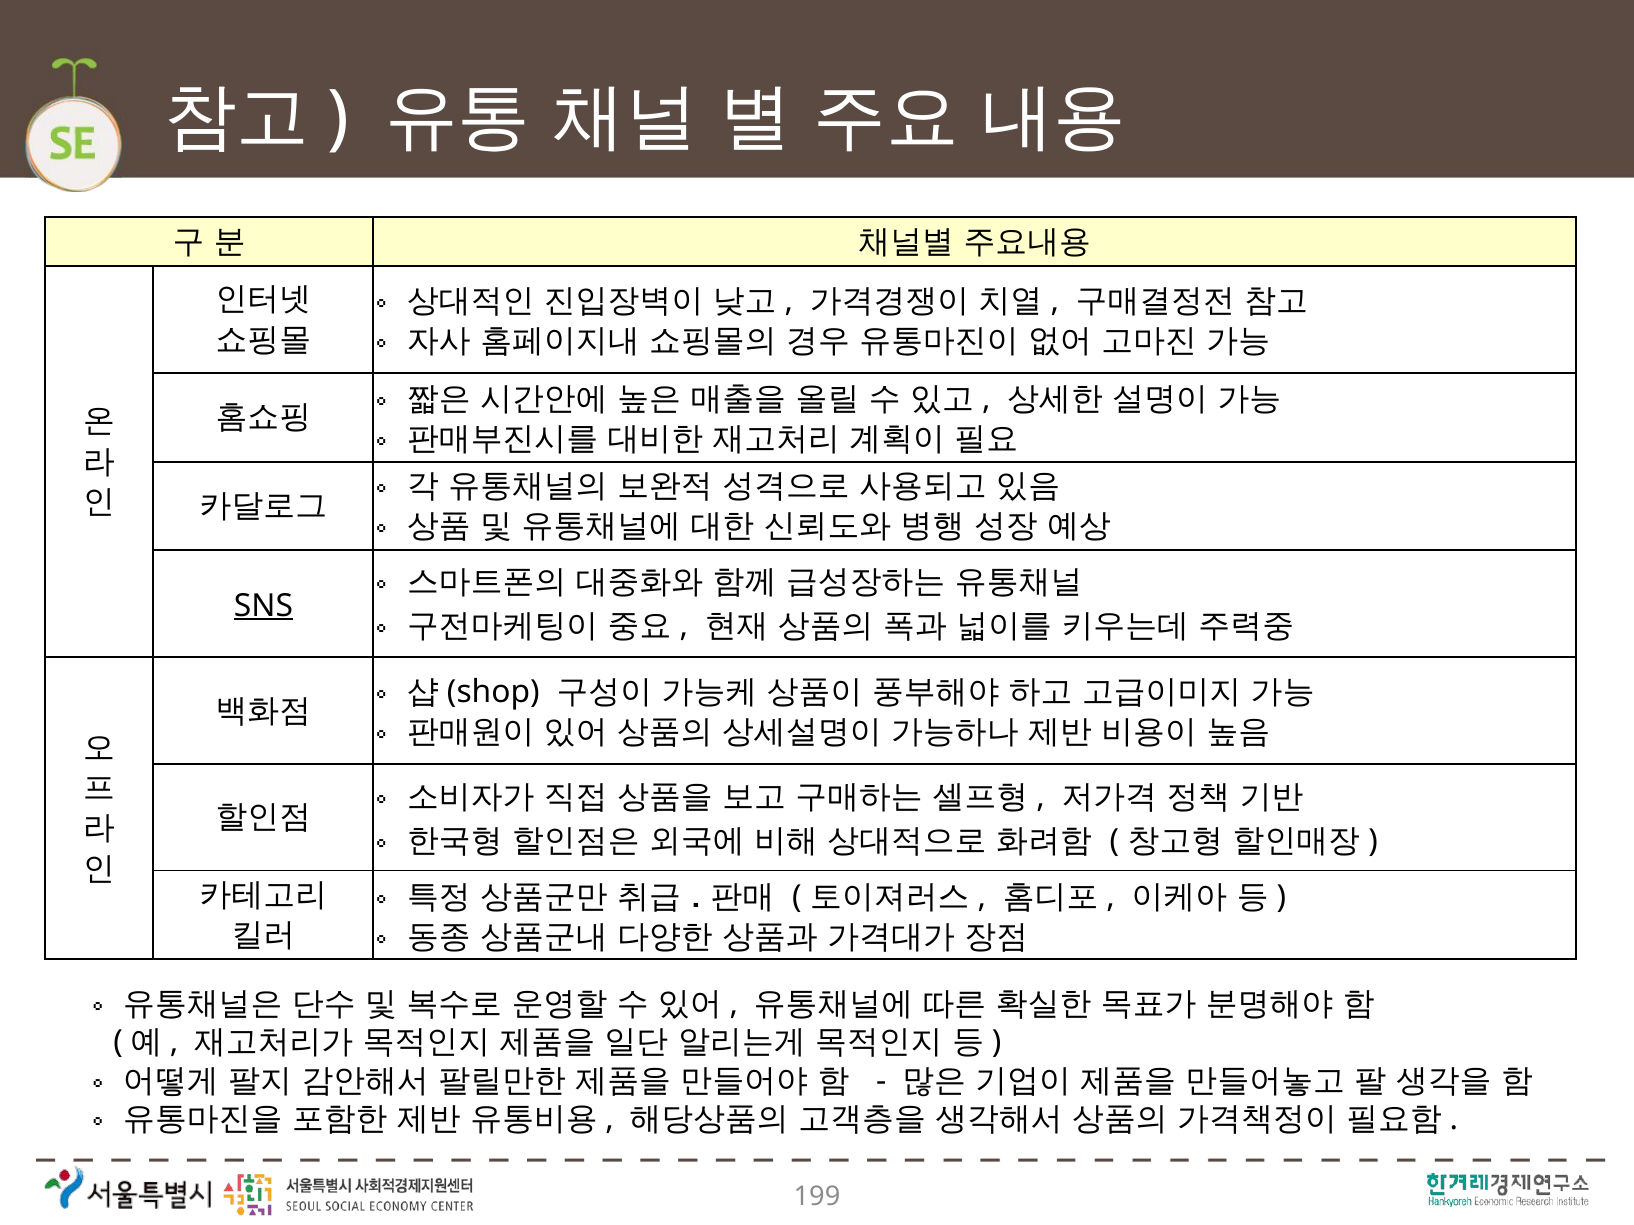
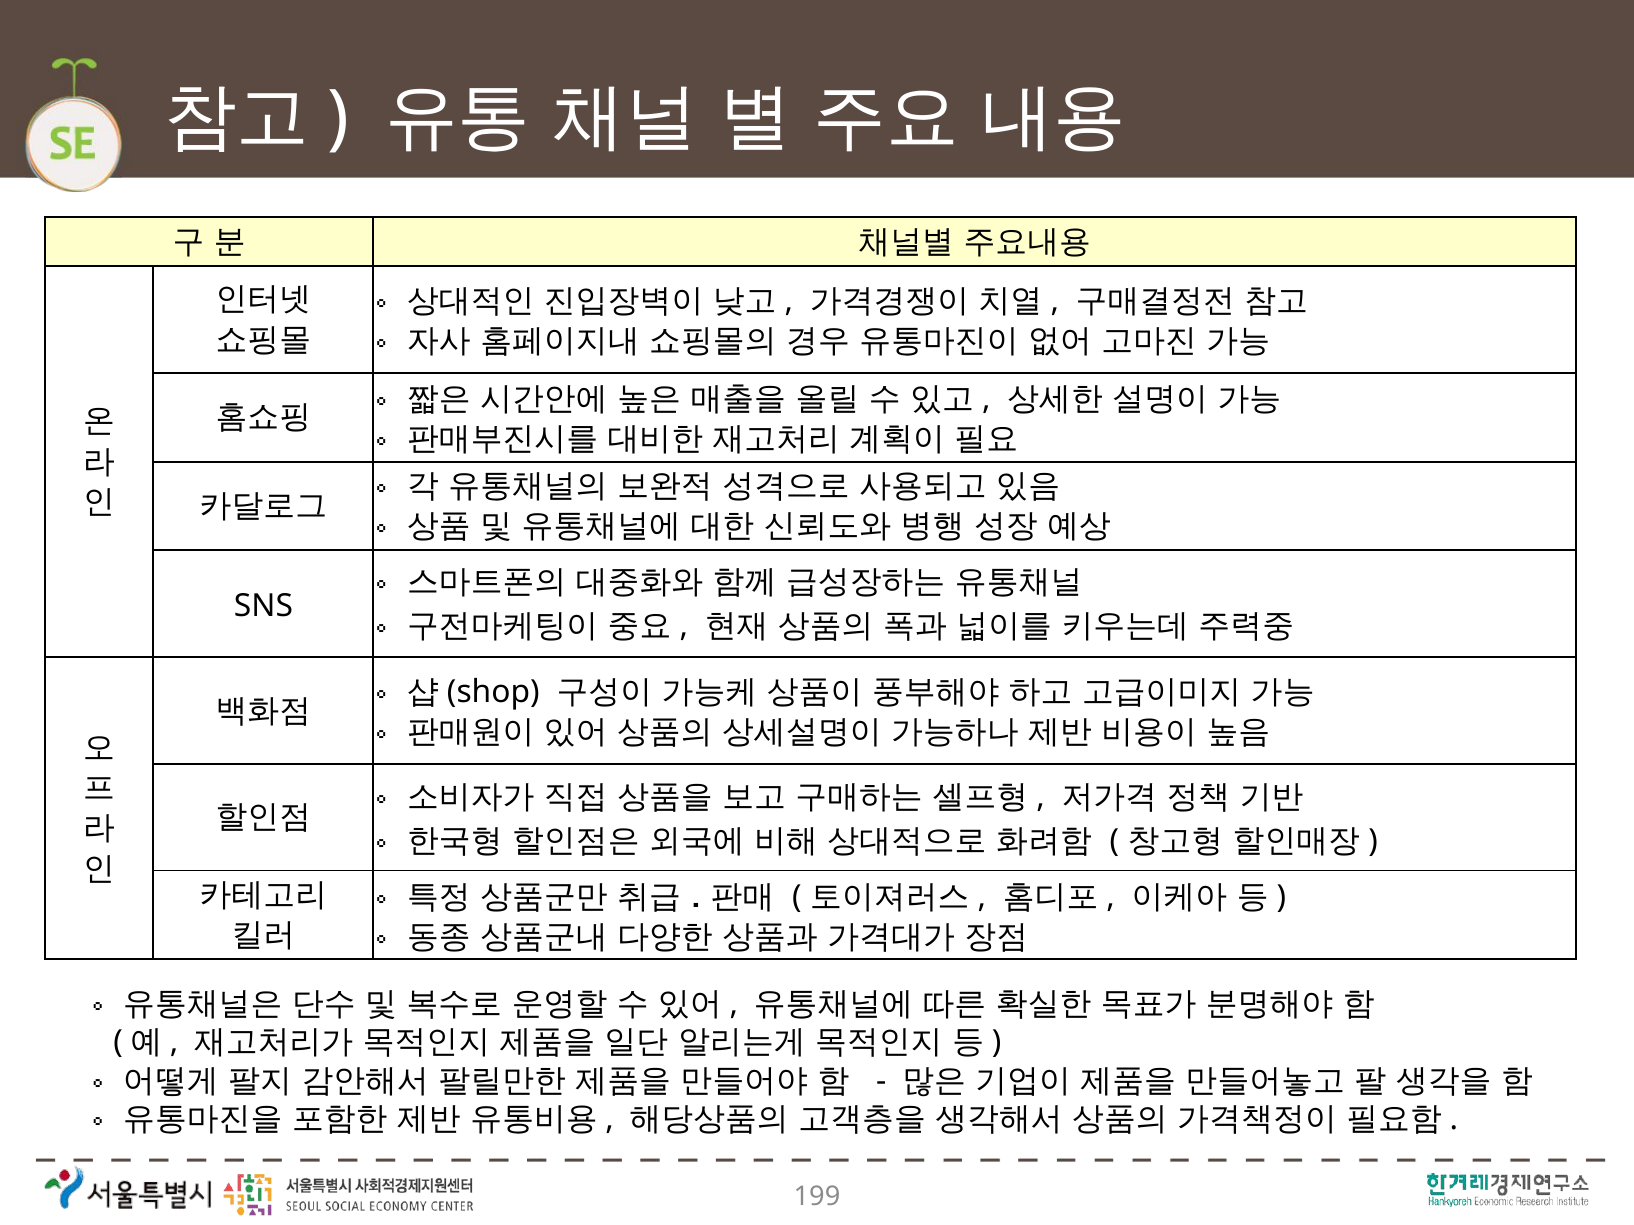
SNS underline: present -> none (263, 606)
